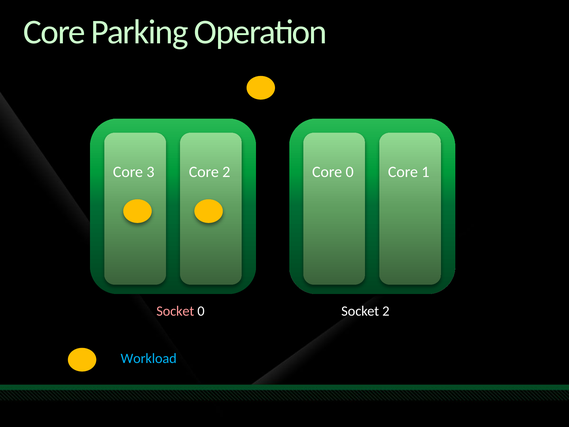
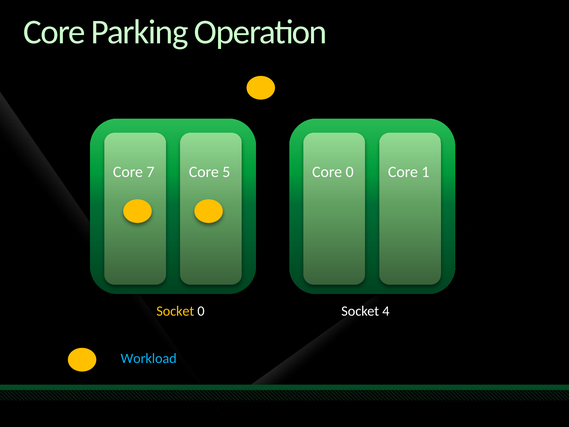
3: 3 -> 7 (150, 172)
Core 2: 2 -> 5 (226, 172)
Socket colour: pink -> yellow (175, 311)
Socket 2: 2 -> 4 (386, 311)
